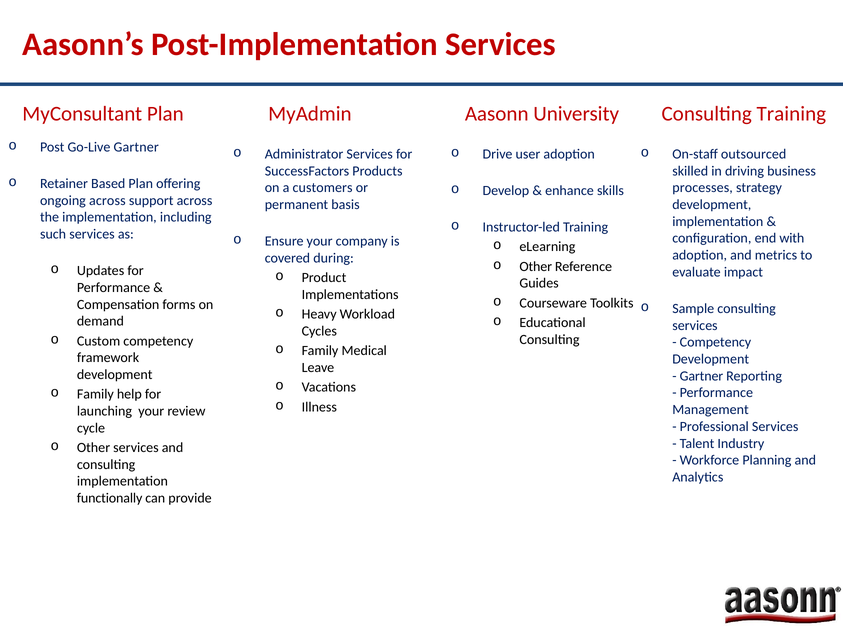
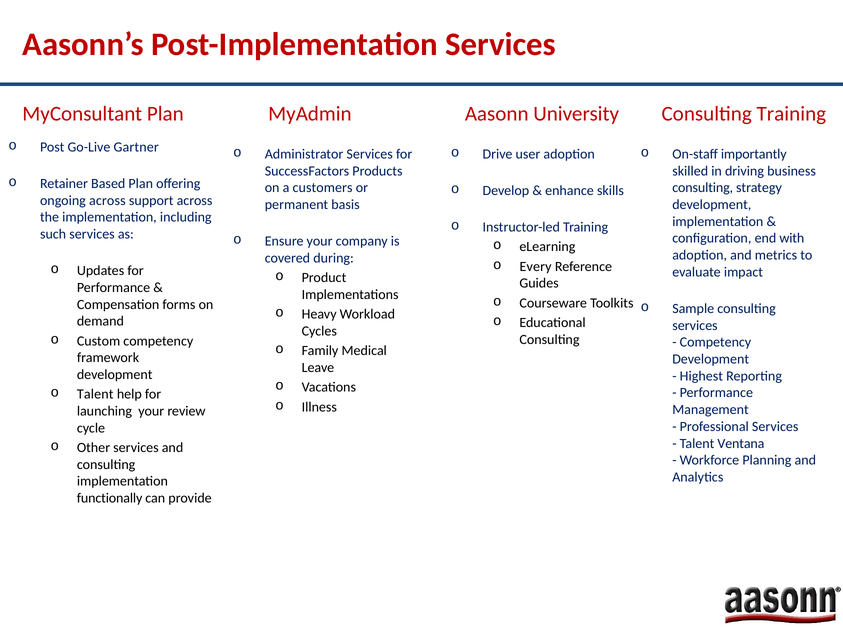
outsourced: outsourced -> importantly (754, 154)
processes: processes -> consulting (703, 188)
Other: Other -> Every (536, 267)
Gartner: Gartner -> Highest (701, 376)
Family: Family -> Talent (95, 394)
Industry: Industry -> Ventana (741, 444)
